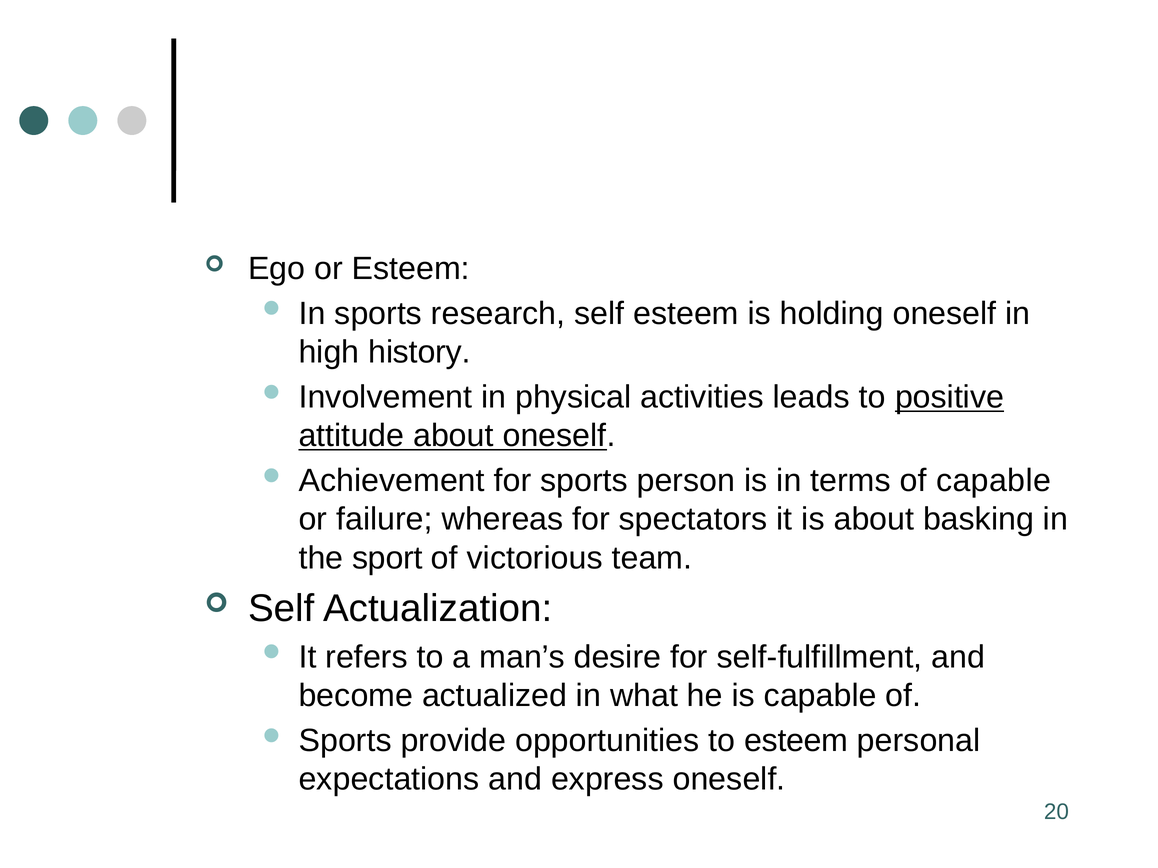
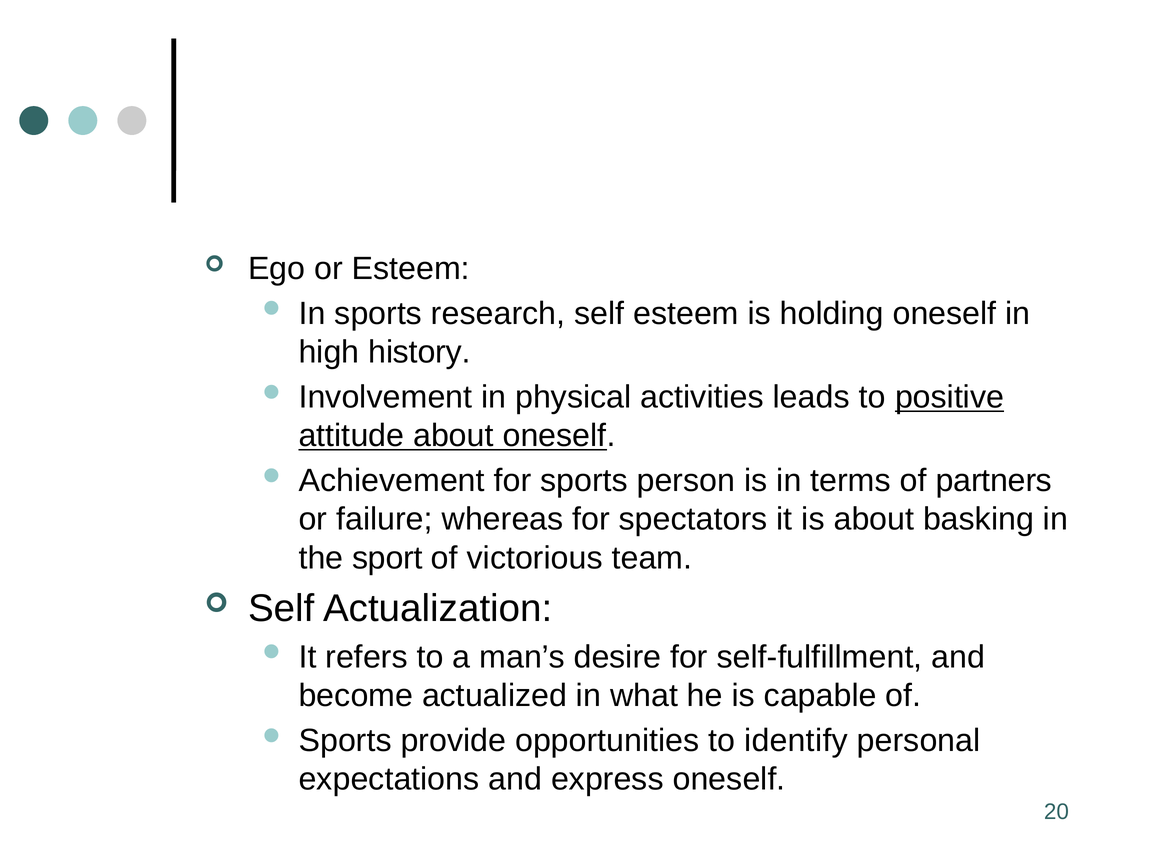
of capable: capable -> partners (994, 481)
to esteem: esteem -> identify (796, 741)
